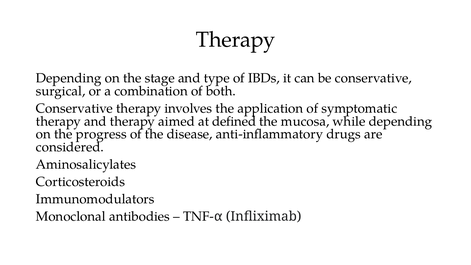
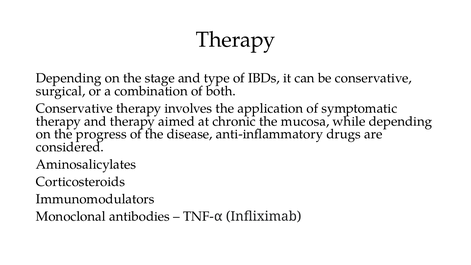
defined: defined -> chronic (234, 121)
